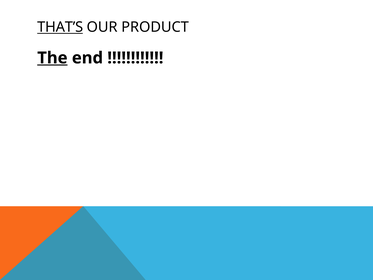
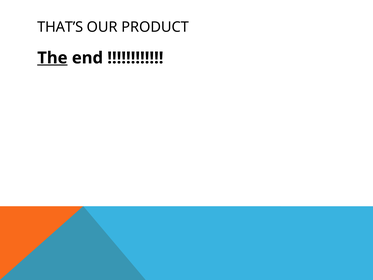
THAT’S underline: present -> none (60, 27)
